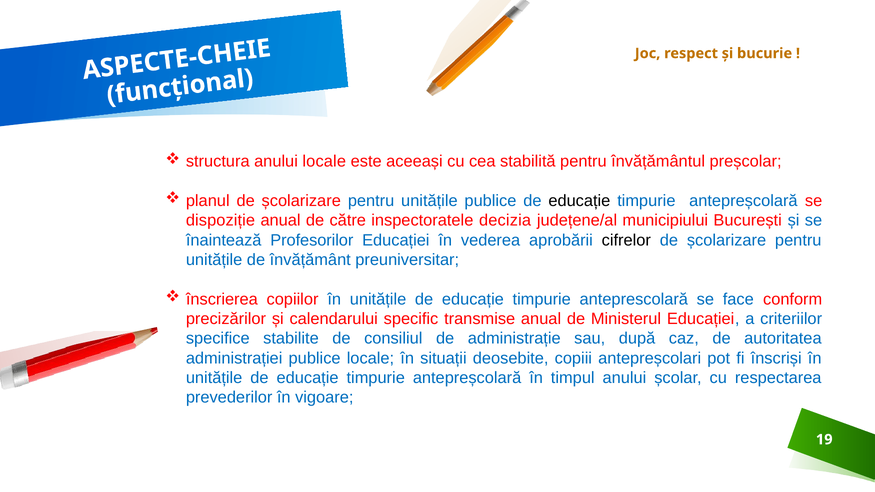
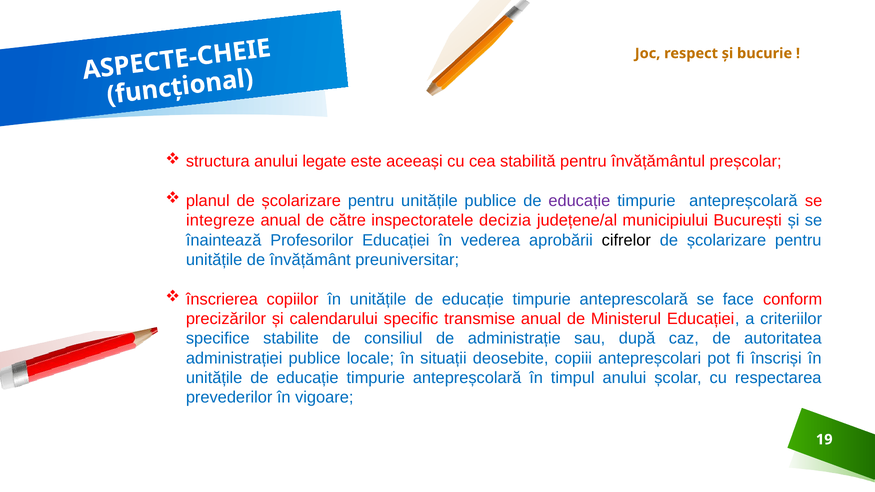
anului locale: locale -> legate (324, 161)
educație colour: black -> purple (579, 201)
dispoziție: dispoziție -> integreze (220, 221)
